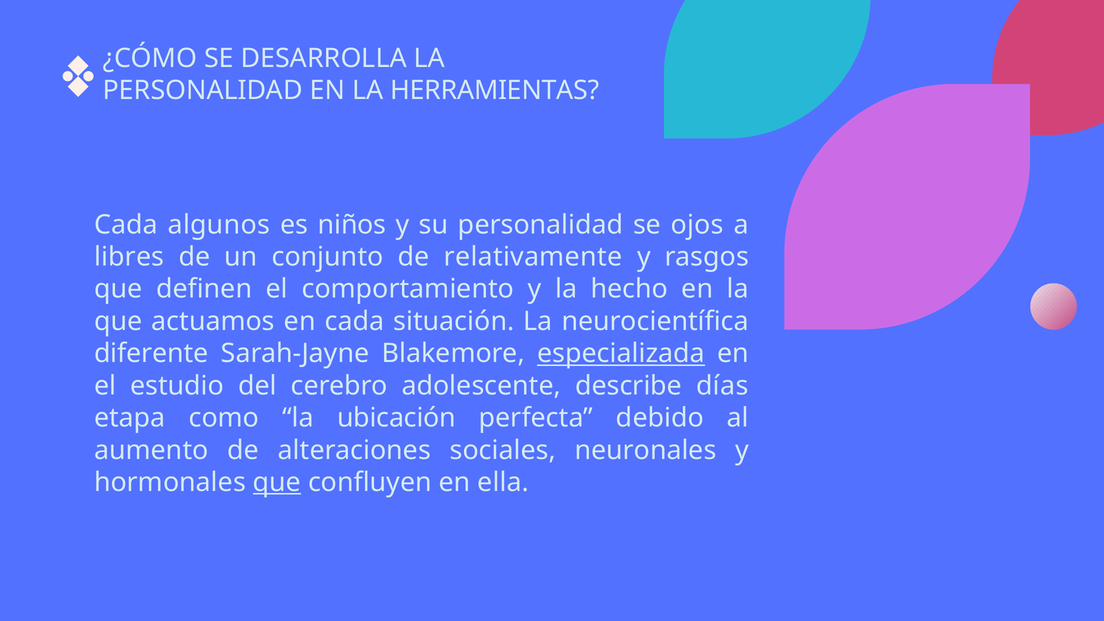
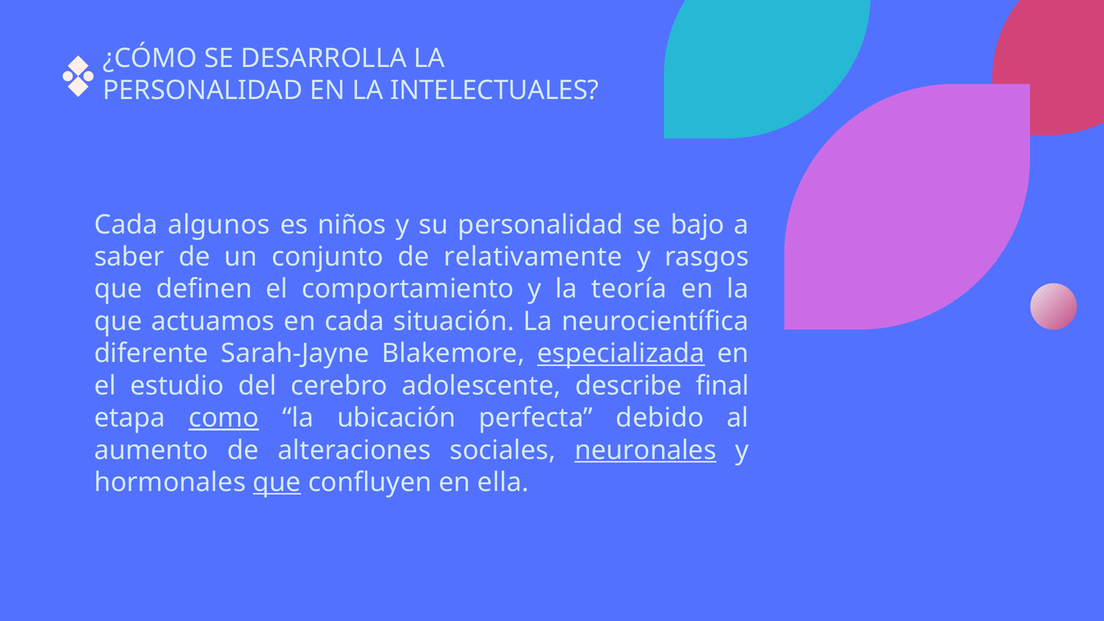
HERRAMIENTAS: HERRAMIENTAS -> INTELECTUALES (495, 90)
ojos: ojos -> bajo (698, 225)
libres: libres -> saber (129, 257)
hecho: hecho -> teoría (629, 289)
días: días -> final (723, 386)
como underline: none -> present (224, 418)
neuronales underline: none -> present (646, 450)
